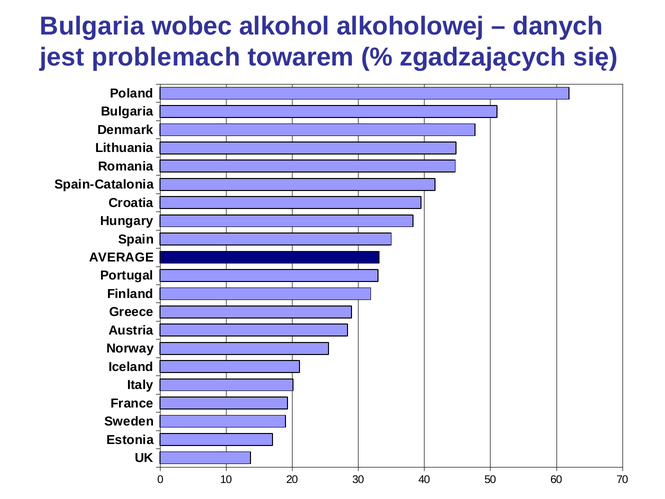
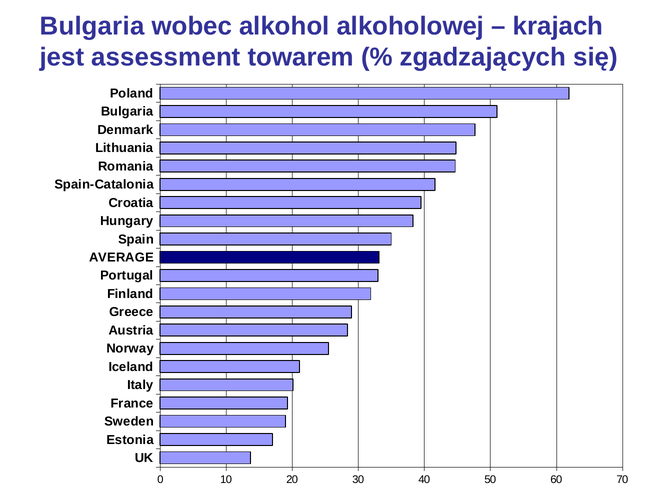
danych: danych -> krajach (558, 26)
problemach: problemach -> assessment (166, 57)
